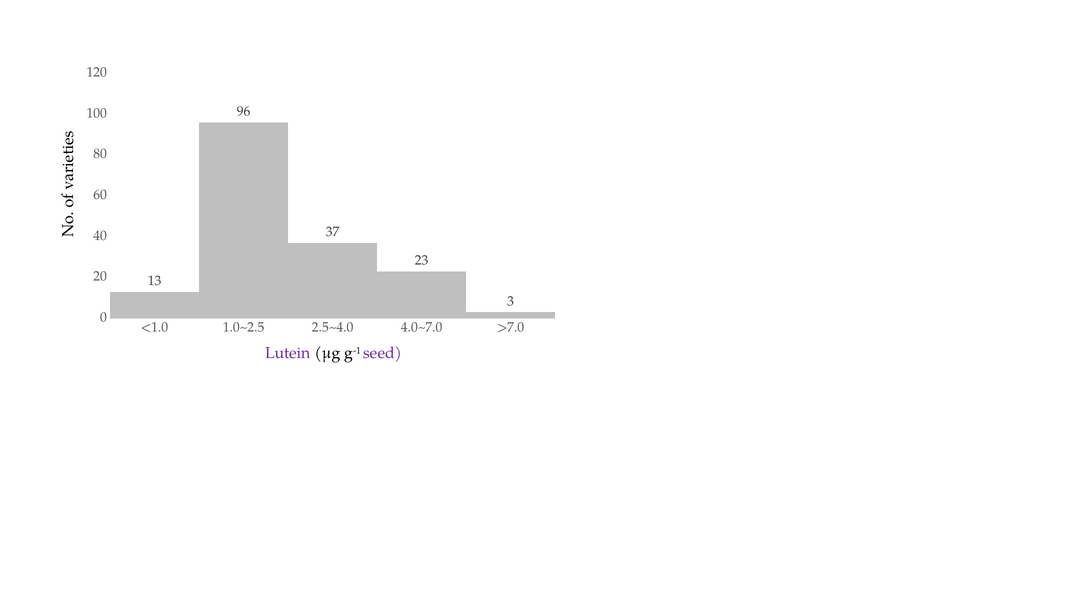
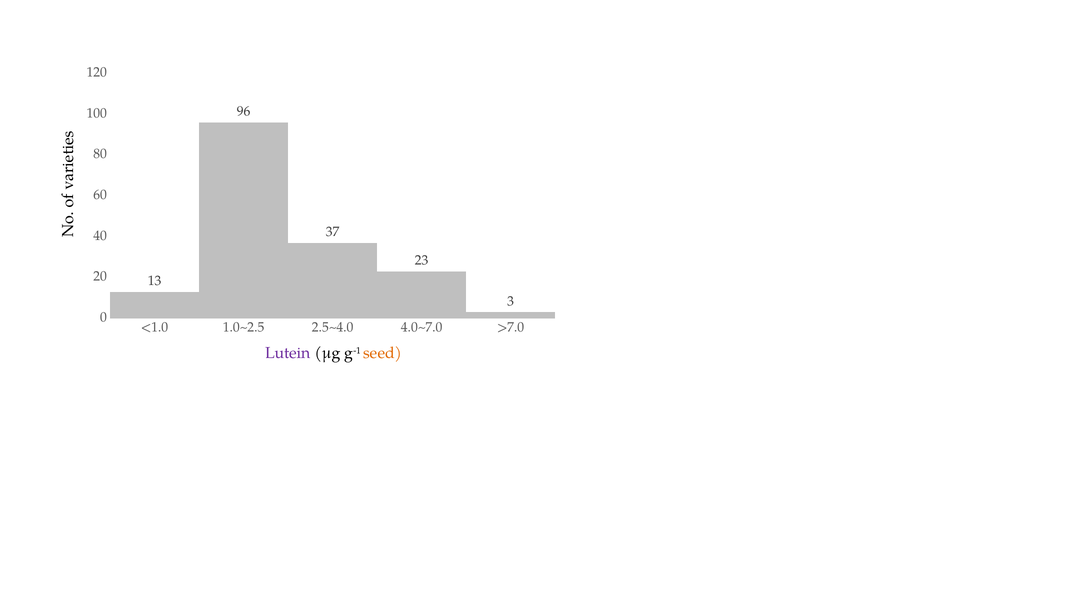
seed colour: purple -> orange (383, 353)
